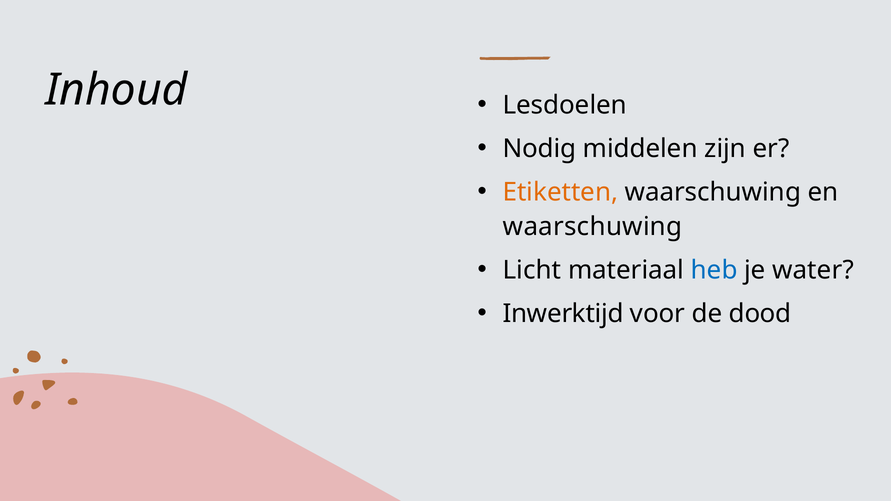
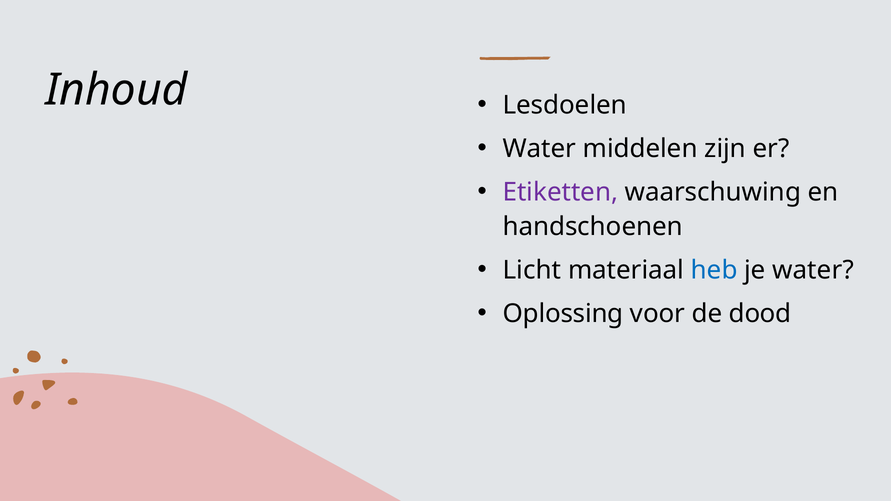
Nodig: Nodig -> Water (539, 149)
Etiketten colour: orange -> purple (560, 192)
waarschuwing: waarschuwing -> handschoenen (593, 227)
Inwerktijd: Inwerktijd -> Oplossing (563, 314)
